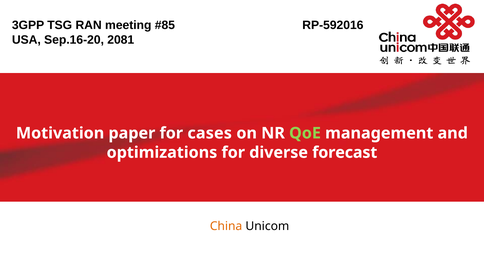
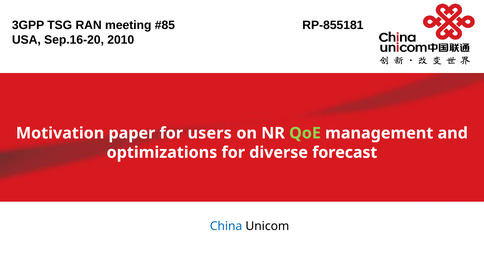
RP-592016: RP-592016 -> RP-855181 (333, 25)
2081: 2081 -> 2010 (121, 40)
cases: cases -> users (210, 133)
China colour: orange -> blue (226, 227)
